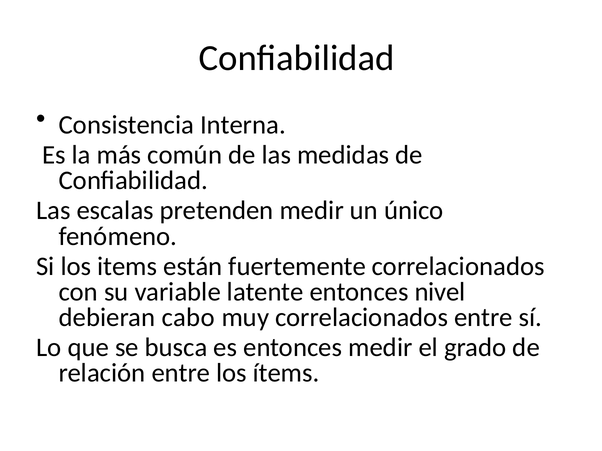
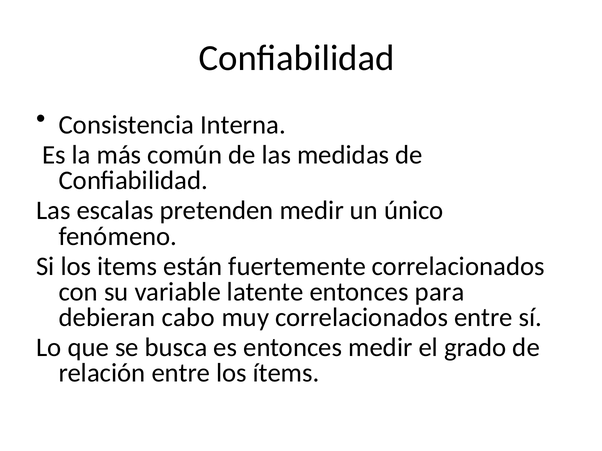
nivel: nivel -> para (440, 292)
